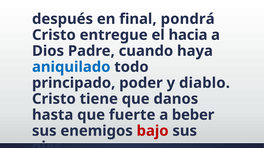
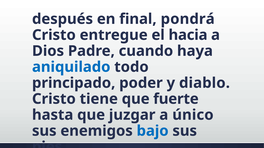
danos: danos -> fuerte (176, 99)
fuerte: fuerte -> juzgar (132, 115)
beber: beber -> único (193, 115)
bajo colour: red -> blue (153, 131)
